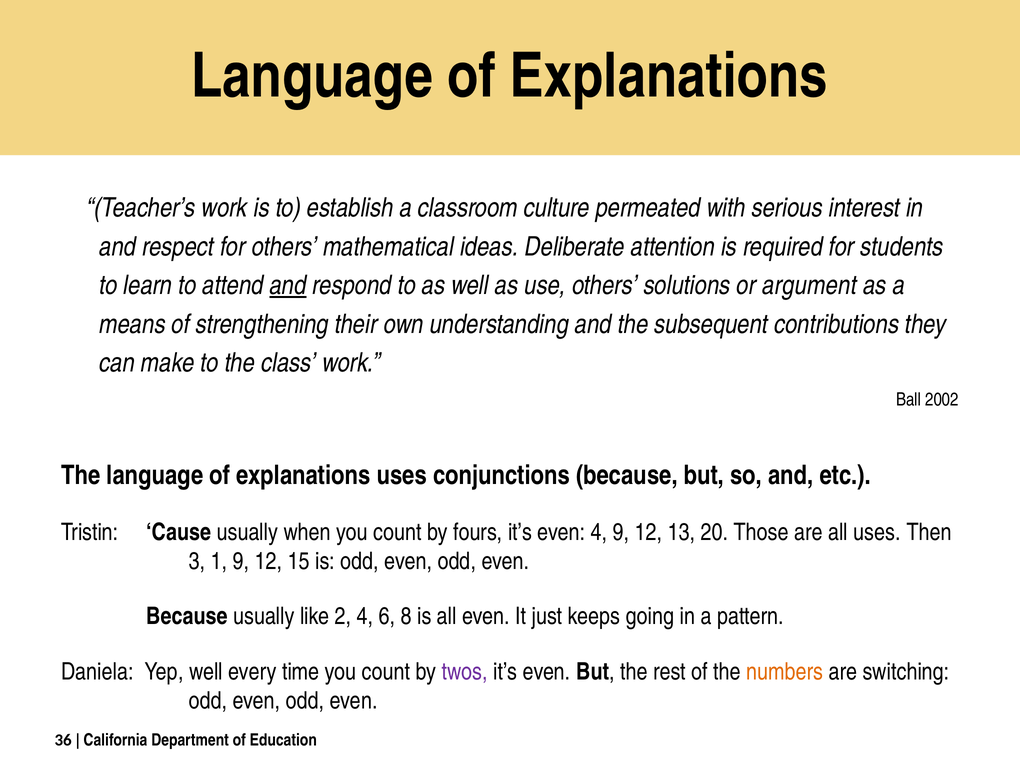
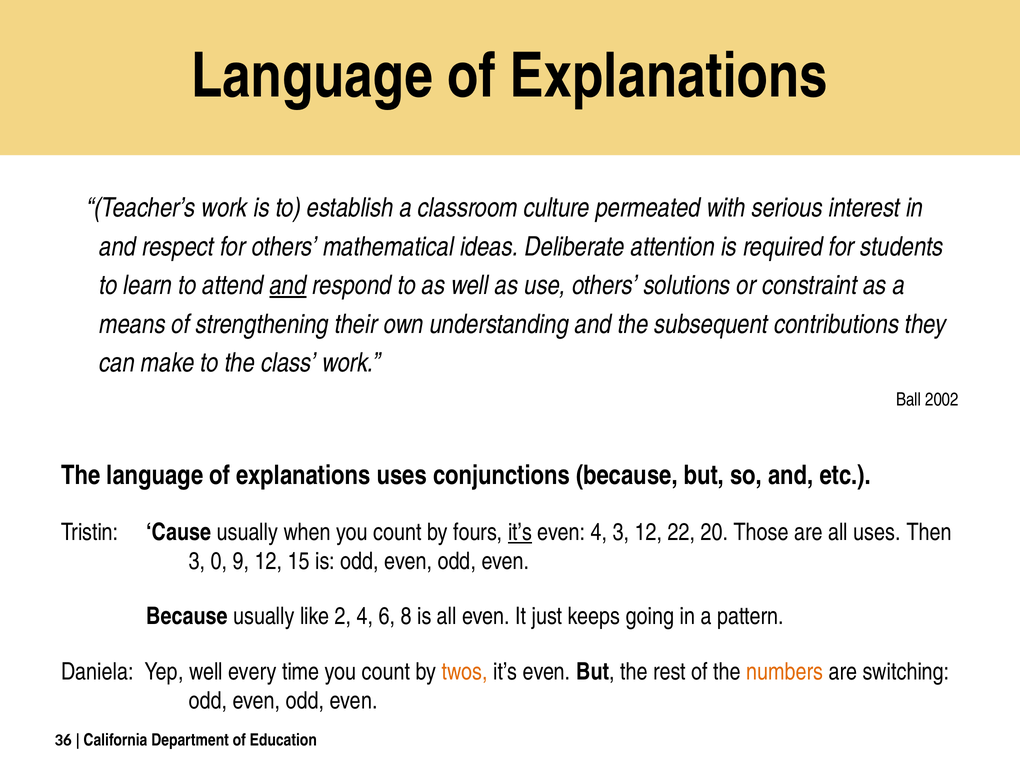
argument: argument -> constraint (810, 285)
it’s underline: none -> present (520, 532)
4 9: 9 -> 3 (621, 532)
13: 13 -> 22 (681, 532)
1: 1 -> 0 (219, 561)
twos colour: purple -> orange (465, 672)
